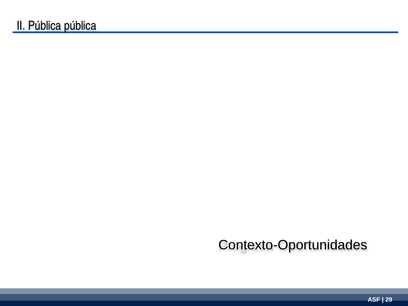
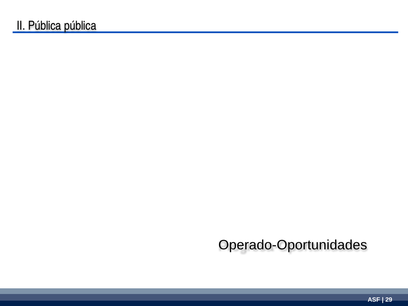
Contexto-Oportunidades: Contexto-Oportunidades -> Operado-Oportunidades (293, 245)
